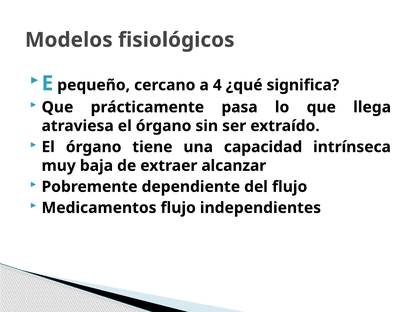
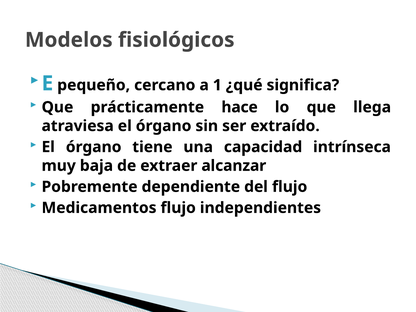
4: 4 -> 1 (217, 85)
pasa: pasa -> hace (240, 107)
